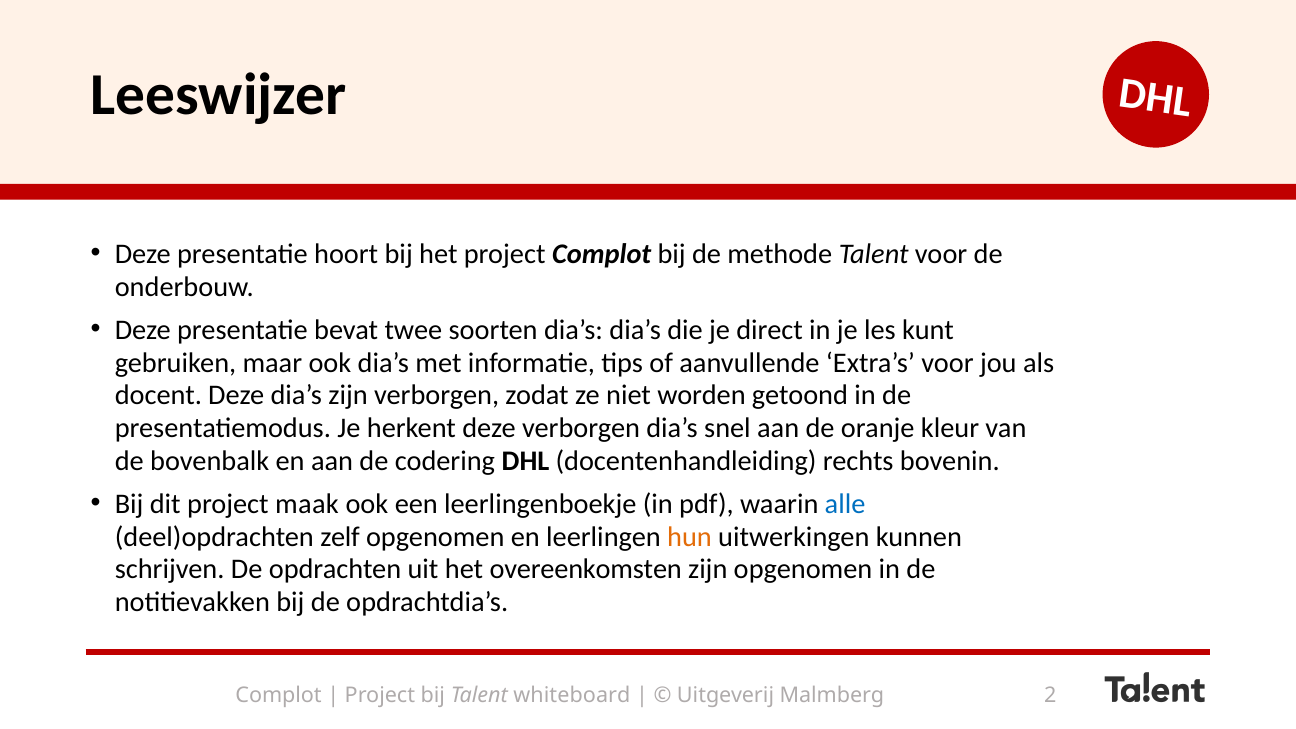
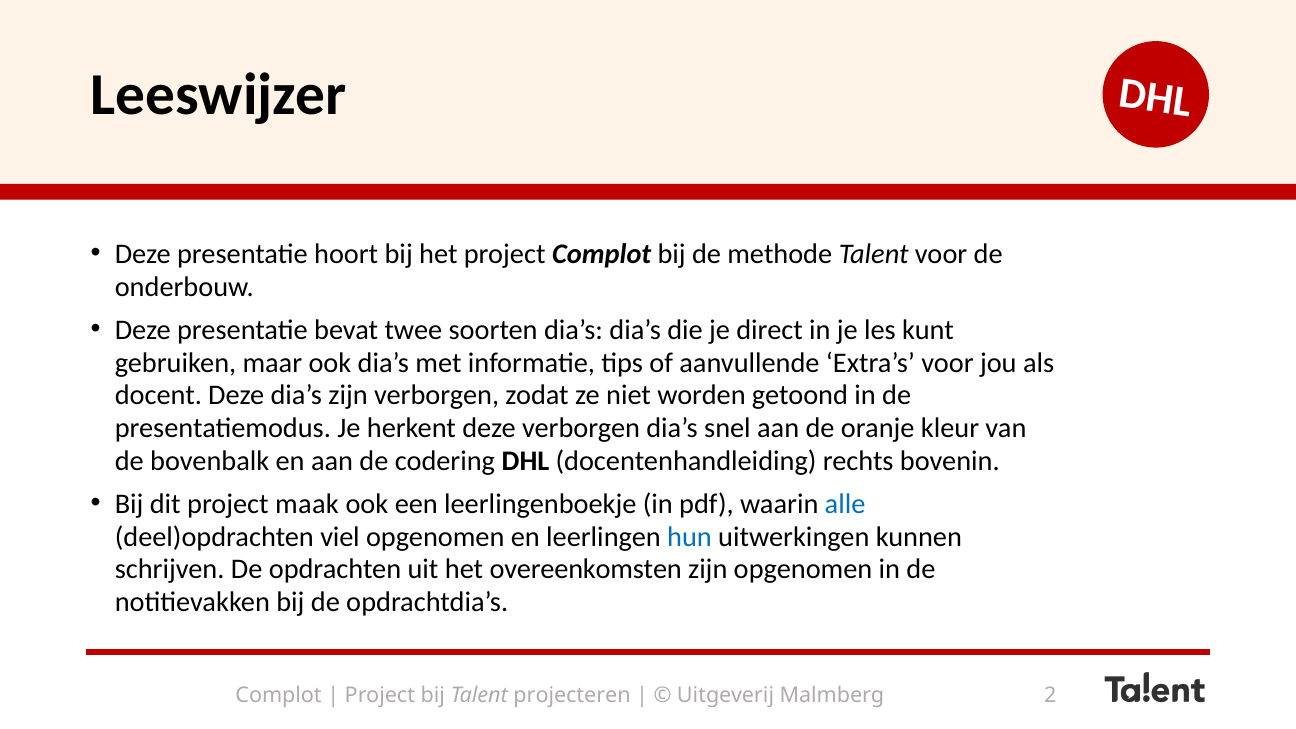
zelf: zelf -> viel (340, 537)
hun colour: orange -> blue (689, 537)
whiteboard: whiteboard -> projecteren (572, 695)
